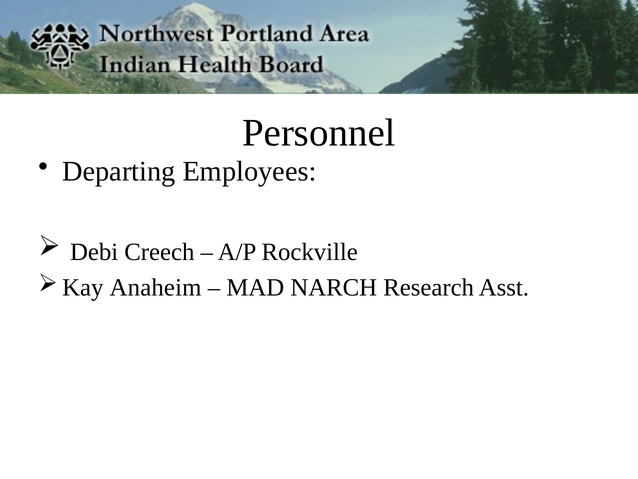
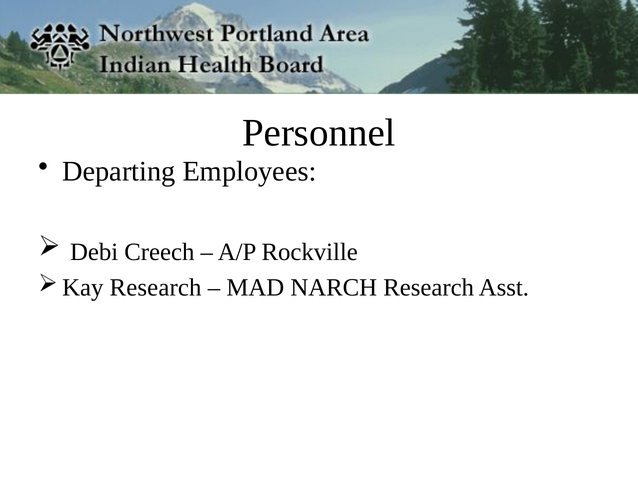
Anaheim: Anaheim -> Research (156, 287)
